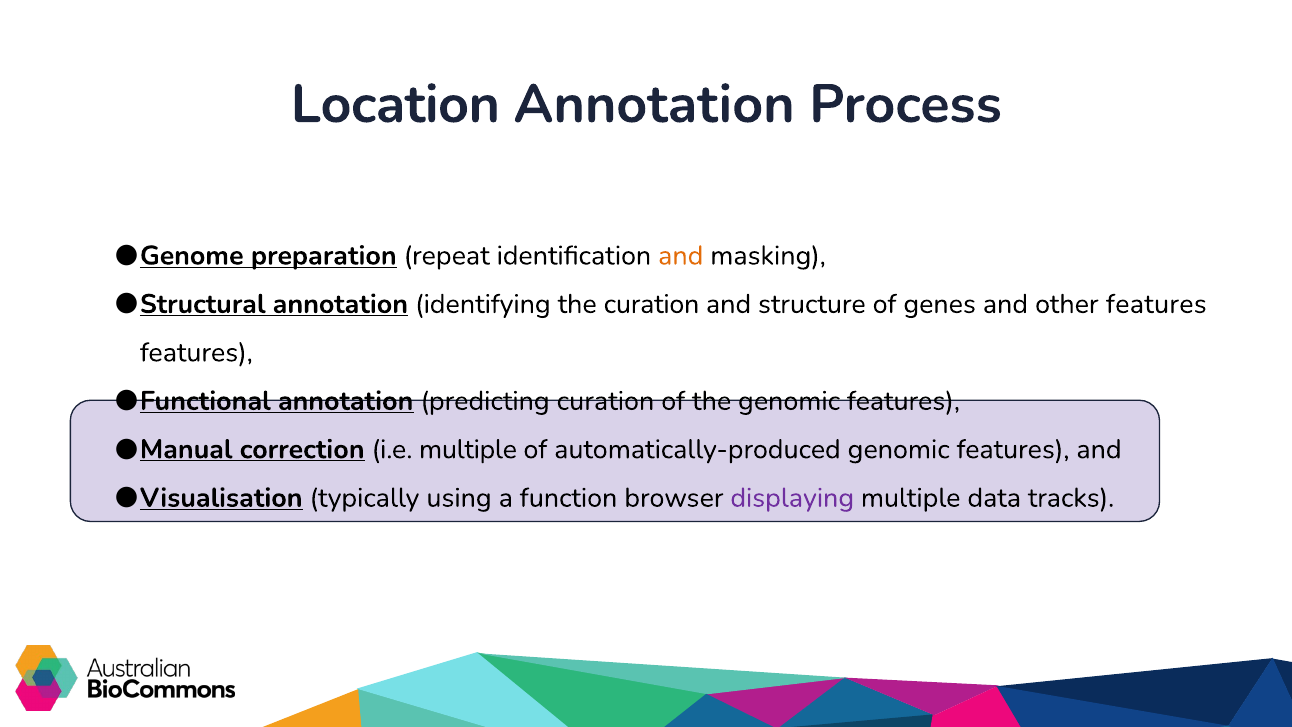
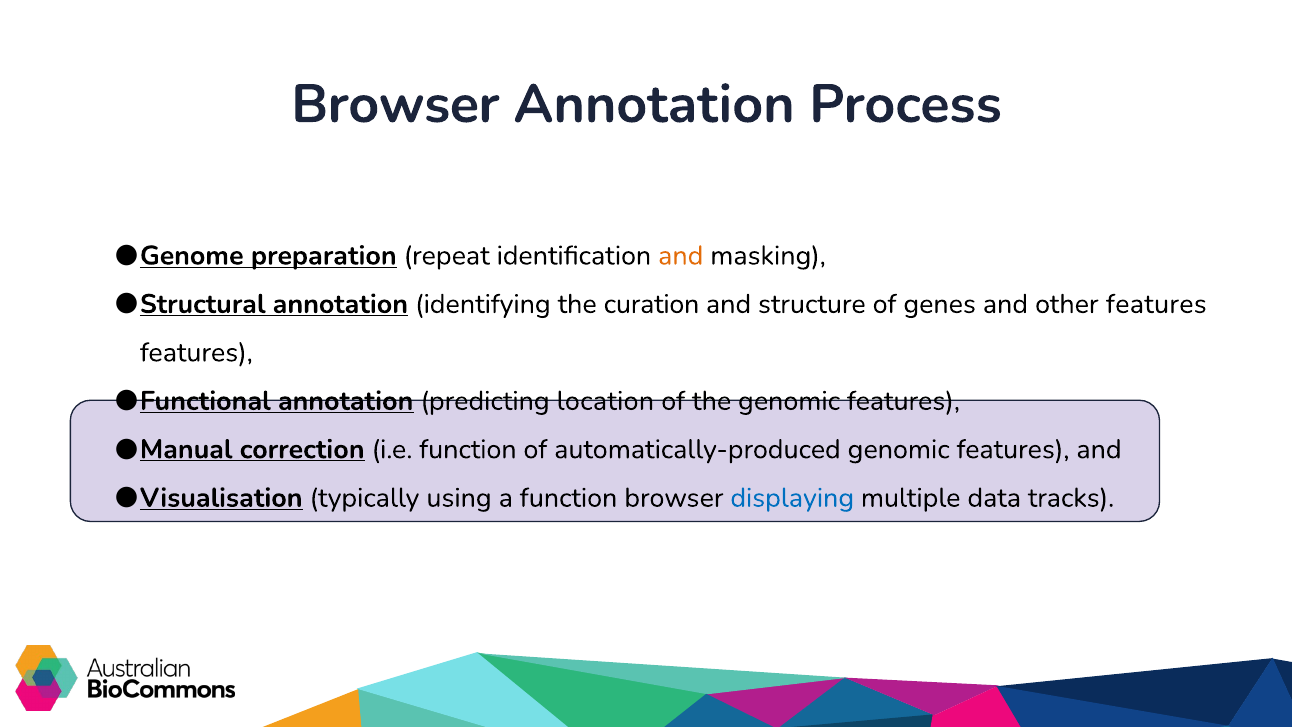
Location: Location -> Browser (395, 104)
predicting curation: curation -> location (605, 401)
i.e multiple: multiple -> function (468, 449)
displaying colour: purple -> blue (792, 498)
